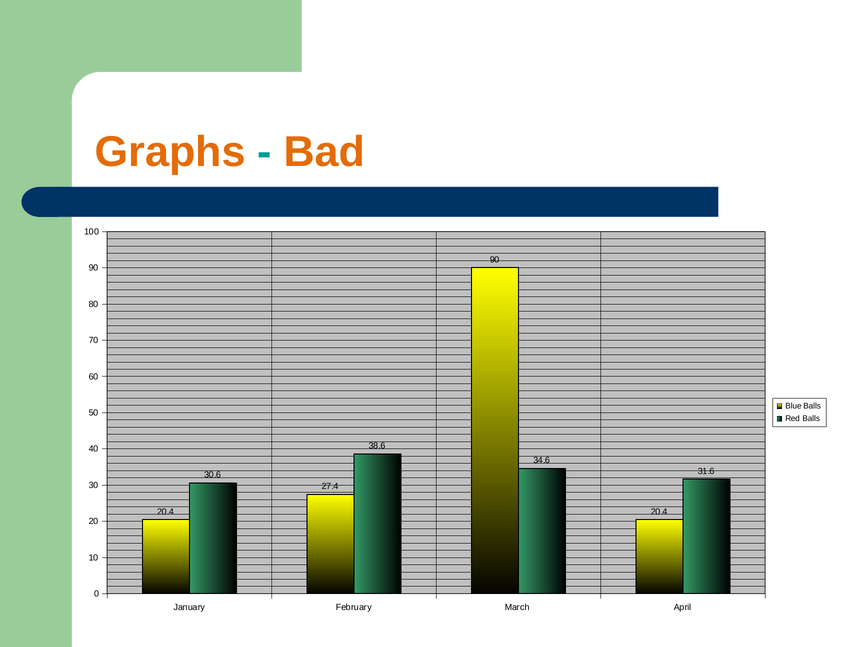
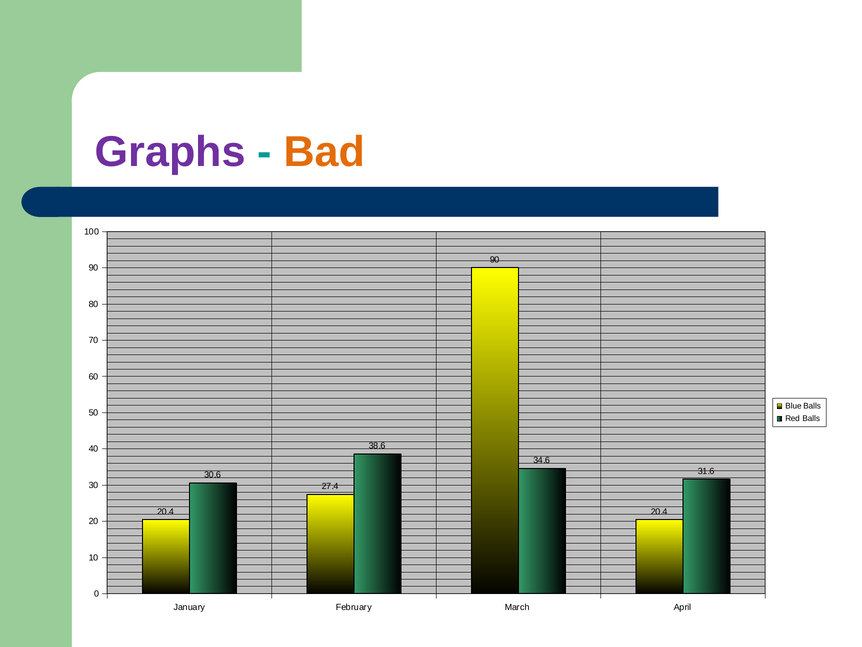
Graphs colour: orange -> purple (170, 152)
